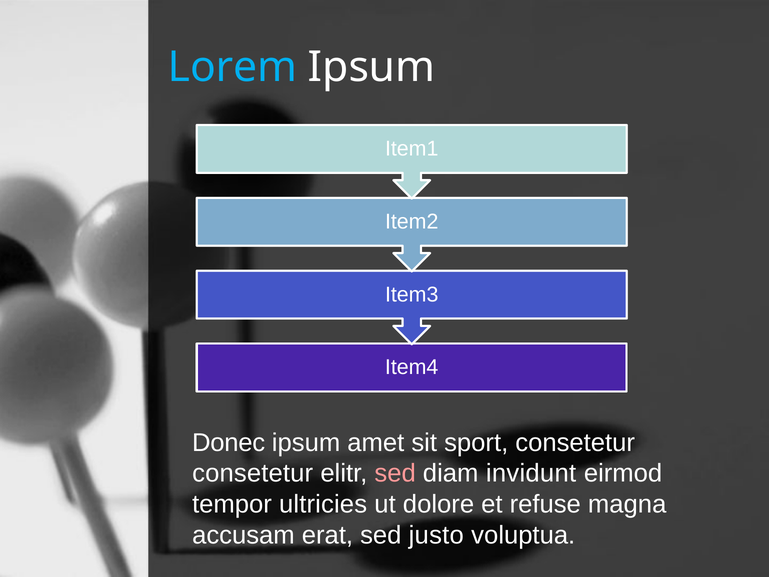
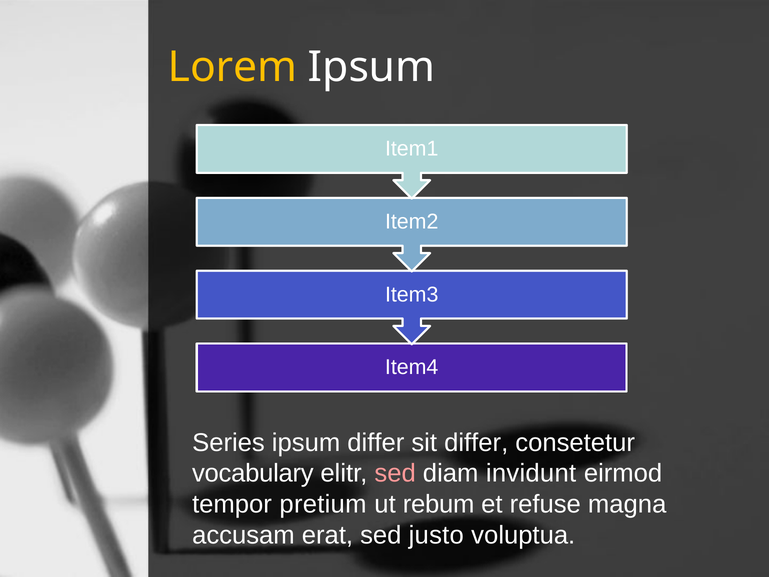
Lorem colour: light blue -> yellow (232, 67)
Donec: Donec -> Series (228, 443)
ipsum amet: amet -> differ (376, 443)
sit sport: sport -> differ (476, 443)
consetetur: consetetur -> vocabulary (253, 473)
ultricies: ultricies -> pretium (323, 504)
dolore: dolore -> rebum (439, 504)
